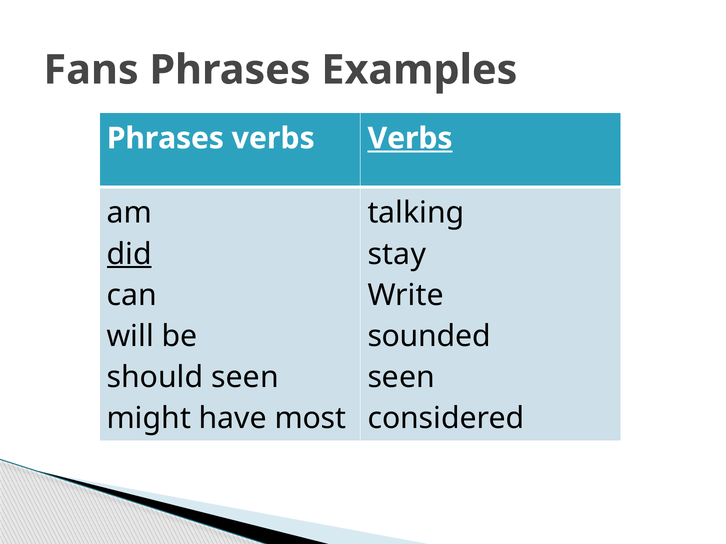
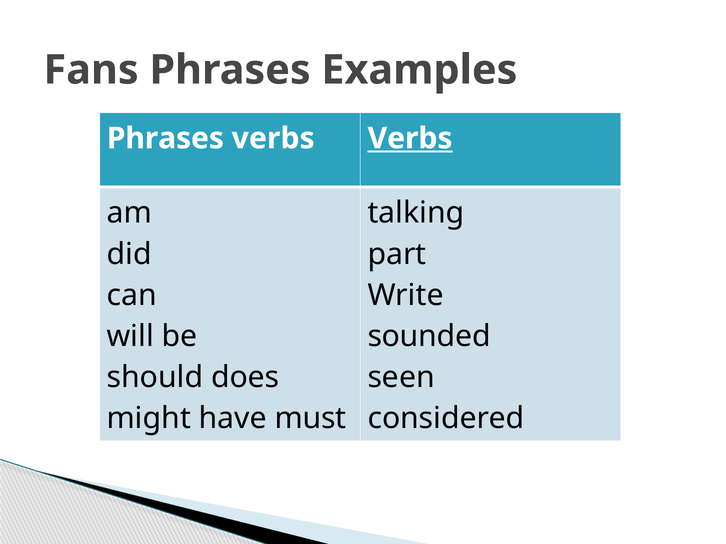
did underline: present -> none (129, 254)
stay: stay -> part (397, 254)
should seen: seen -> does (245, 378)
most: most -> must (311, 419)
